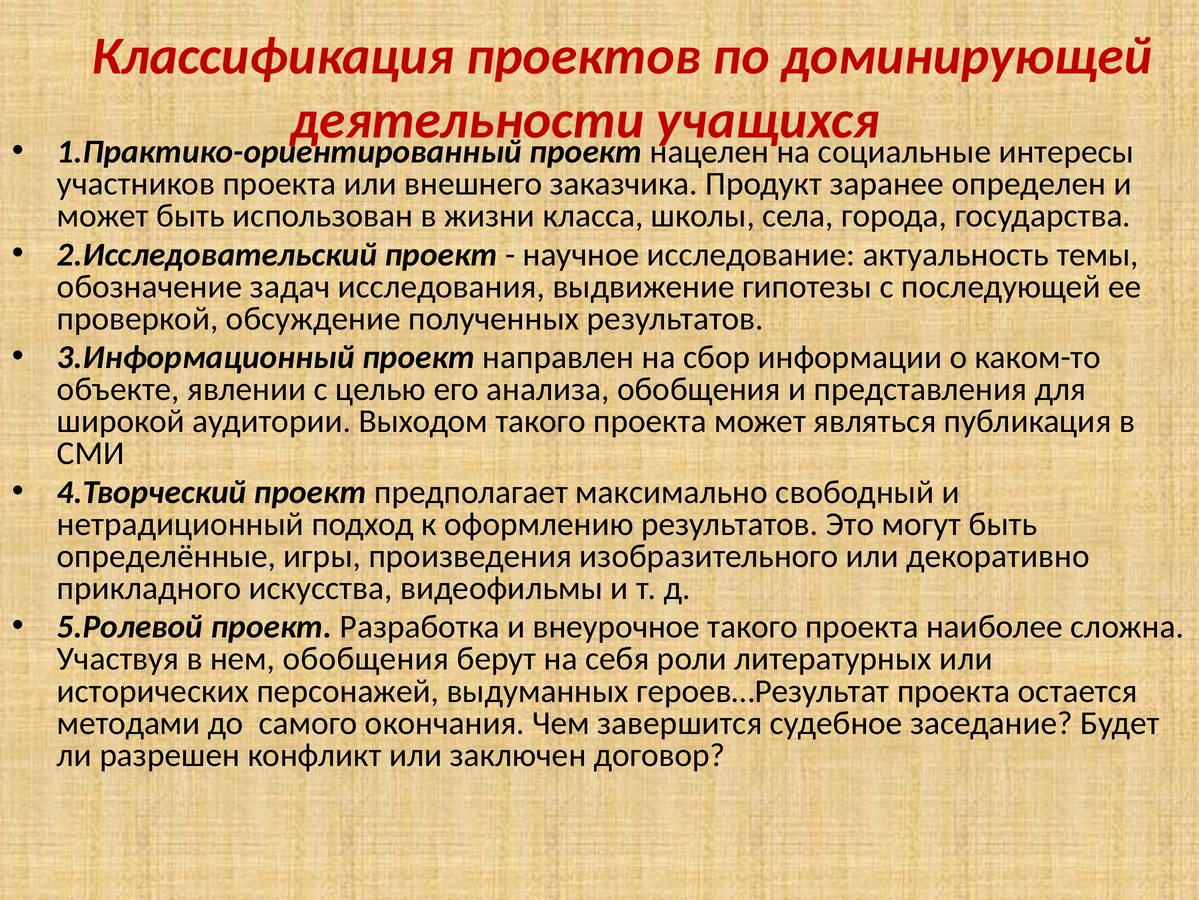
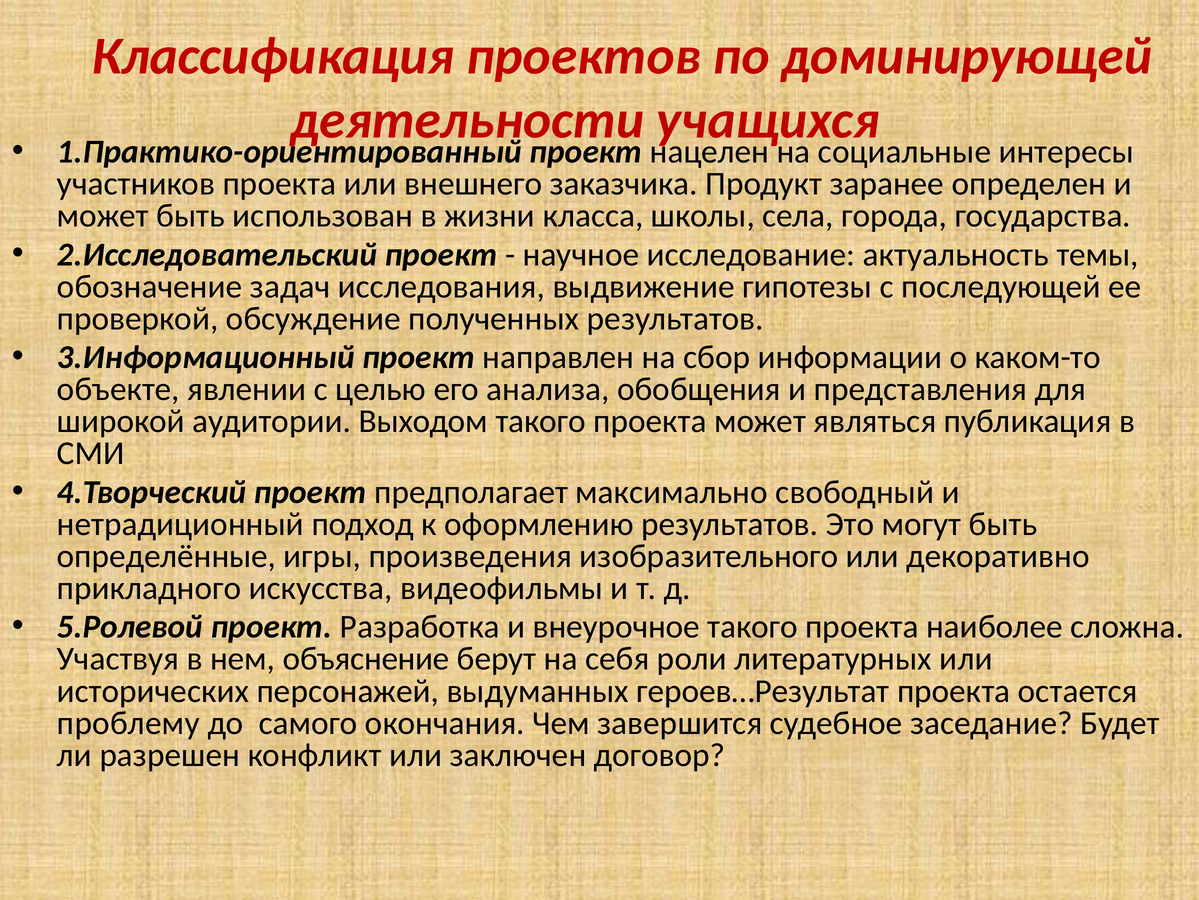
нем обобщения: обобщения -> объяснение (366, 658)
методами: методами -> проблему (128, 722)
